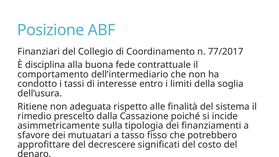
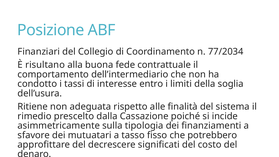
77/2017: 77/2017 -> 77/2034 (226, 52)
disciplina: disciplina -> risultano (45, 65)
